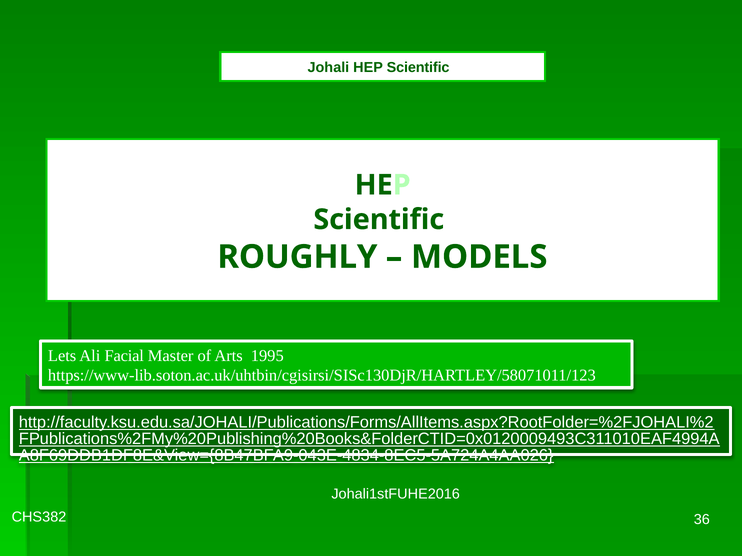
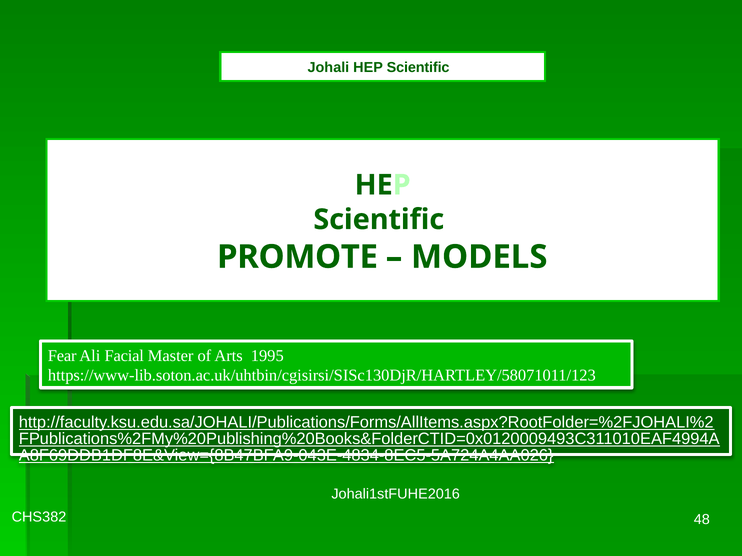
ROUGHLY: ROUGHLY -> PROMOTE (298, 257)
Lets: Lets -> Fear (62, 356)
36: 36 -> 48 (702, 520)
